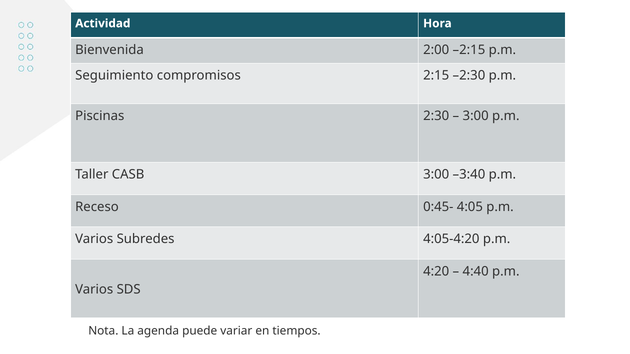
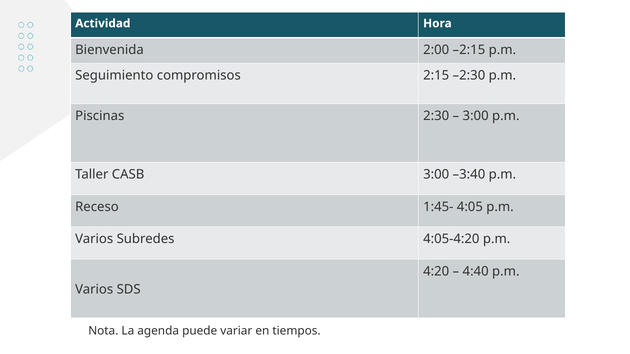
0:45-: 0:45- -> 1:45- (438, 207)
